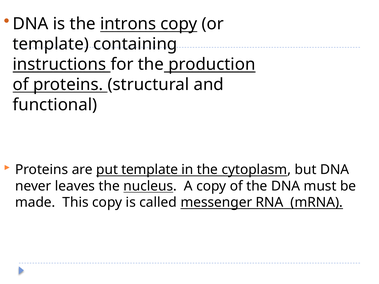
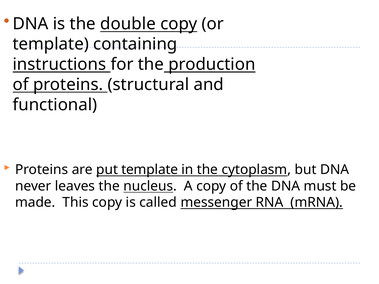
introns: introns -> double (128, 24)
